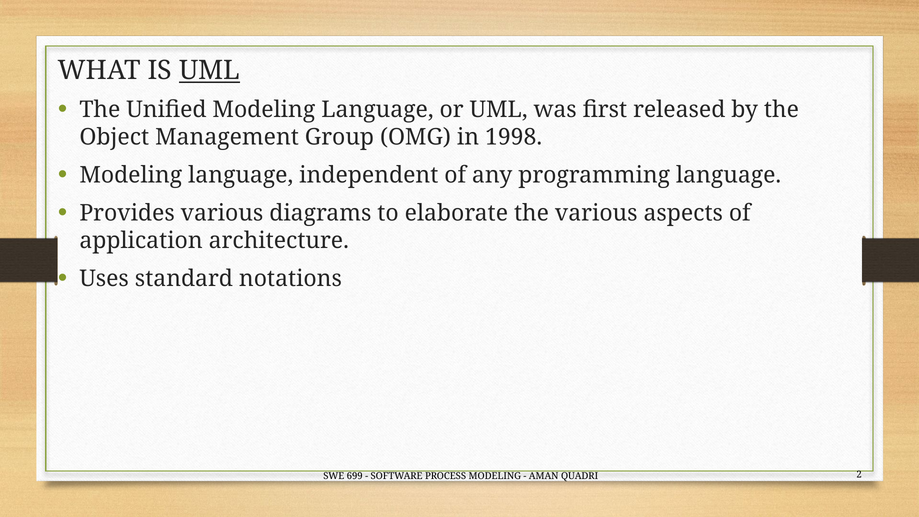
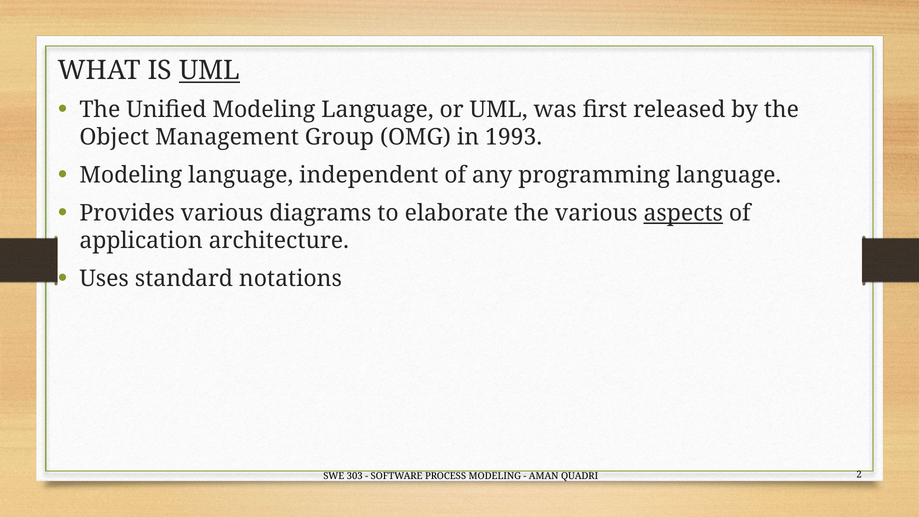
1998: 1998 -> 1993 (514, 137)
aspects underline: none -> present (683, 213)
699: 699 -> 303 (355, 476)
